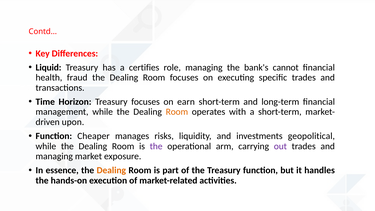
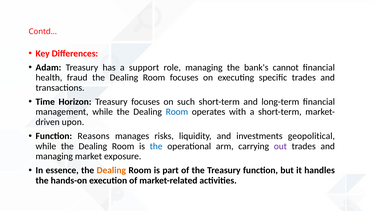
Liquid: Liquid -> Adam (48, 67)
certifies: certifies -> support (144, 67)
earn: earn -> such (186, 102)
Room colour: orange -> blue (177, 112)
Cheaper: Cheaper -> Reasons (94, 136)
the colour: purple -> blue (156, 146)
